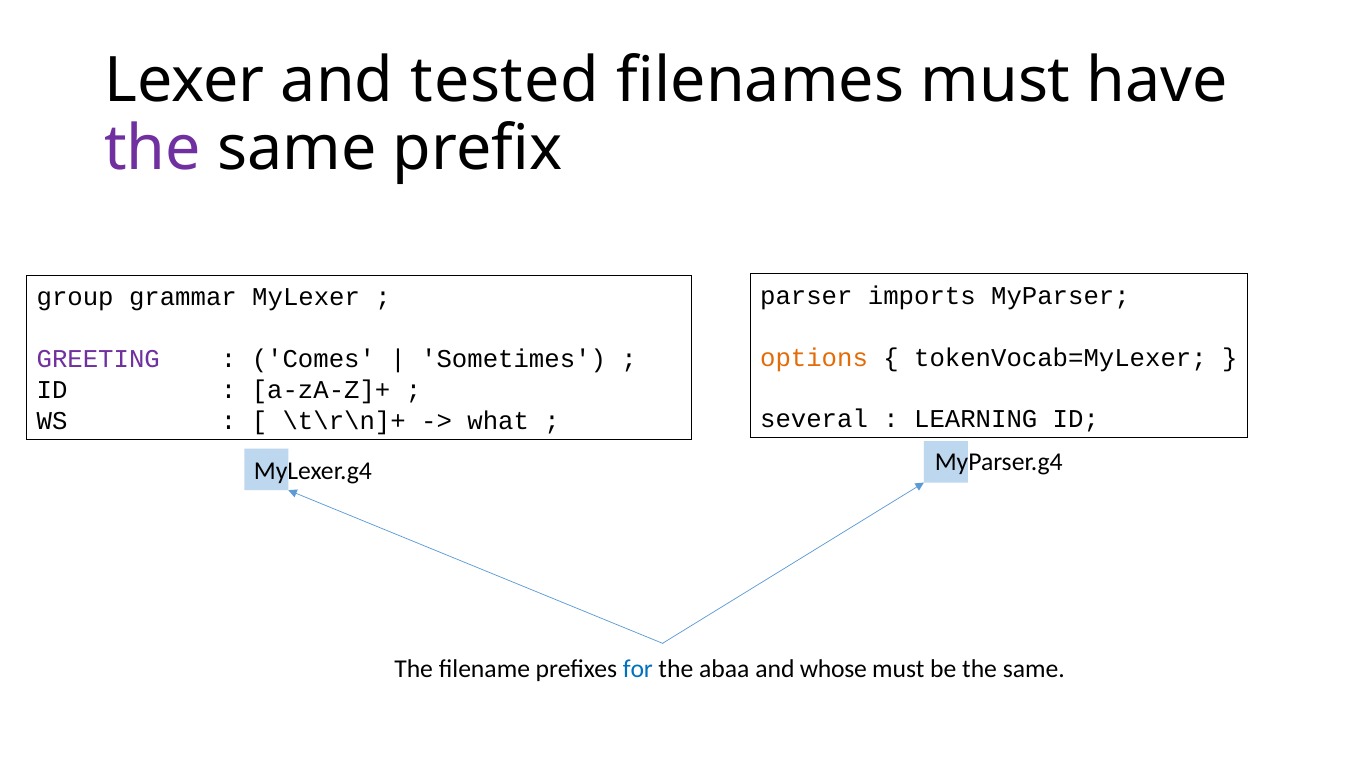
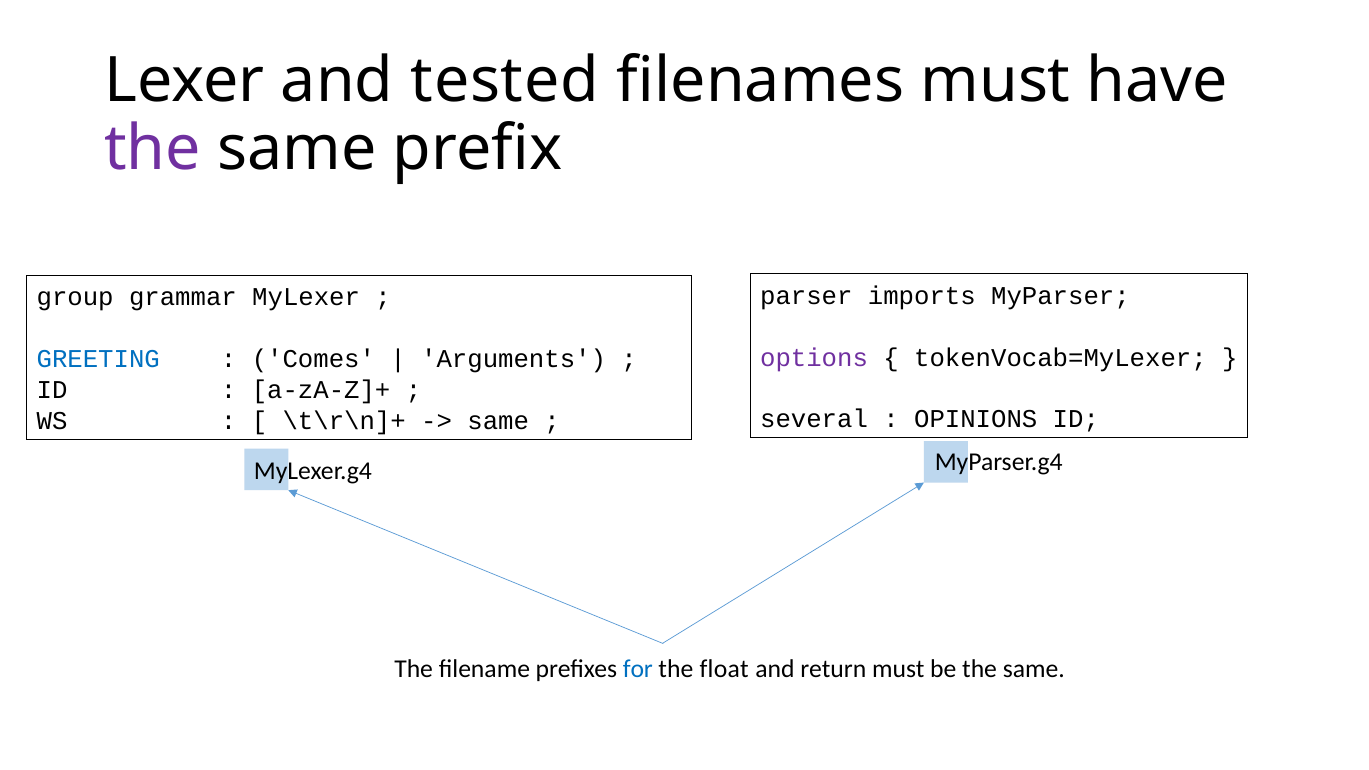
options colour: orange -> purple (814, 358)
GREETING colour: purple -> blue (98, 359)
Sometimes: Sometimes -> Arguments (514, 359)
LEARNING: LEARNING -> OPINIONS (976, 419)
what: what -> same (498, 421)
abaa: abaa -> float (724, 669)
whose: whose -> return (833, 669)
